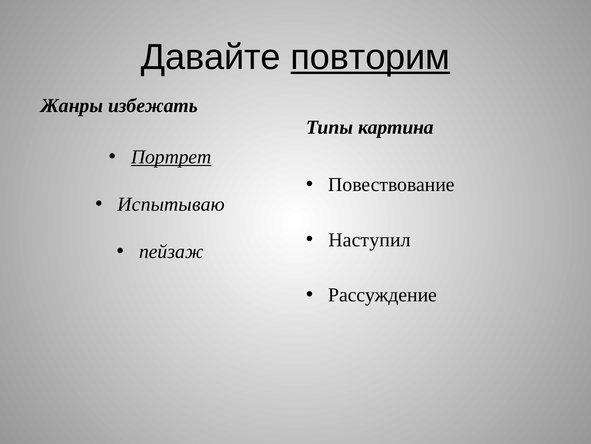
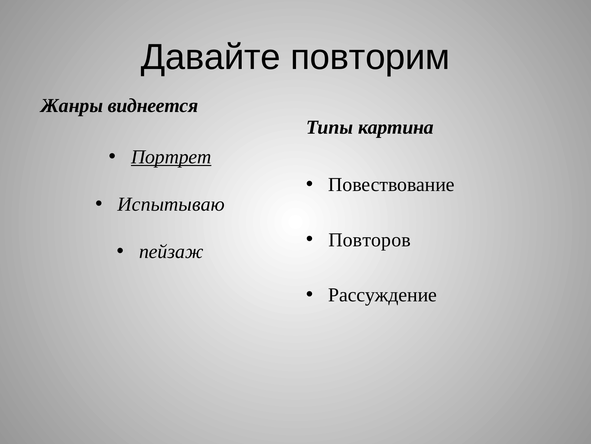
повторим underline: present -> none (370, 57)
избежать: избежать -> виднеется (153, 106)
Наступил: Наступил -> Повторов (370, 239)
